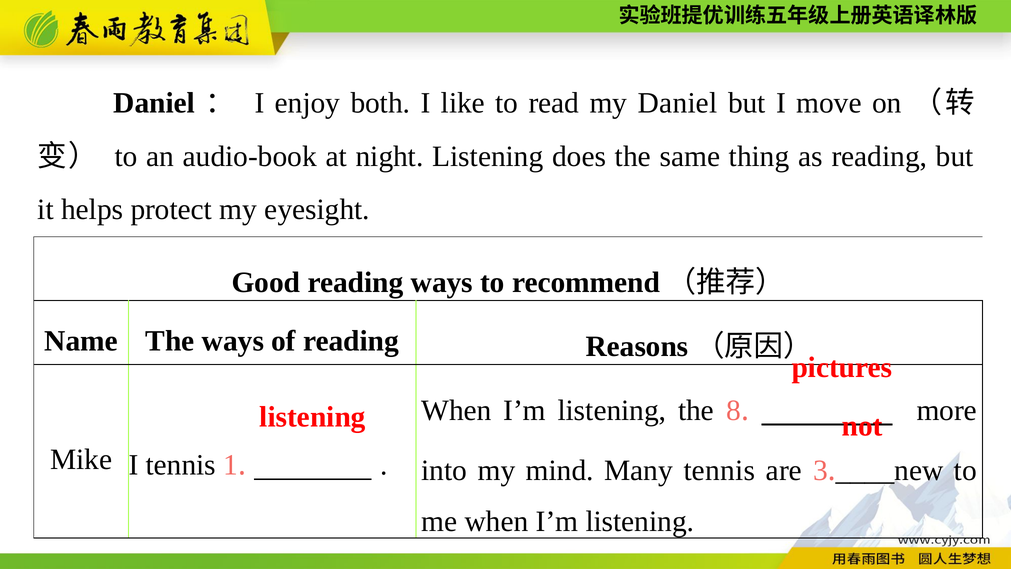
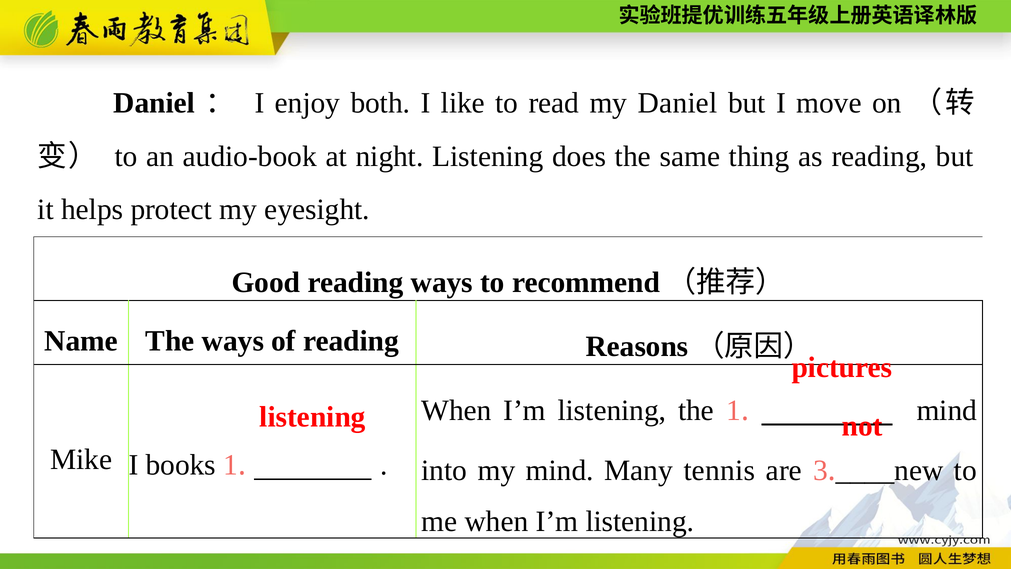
the 8: 8 -> 1 (734, 410)
more: more -> mind (947, 410)
I tennis: tennis -> books (181, 465)
